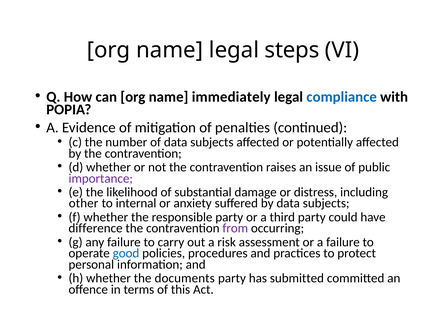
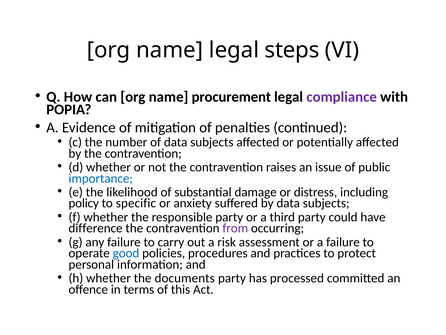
immediately: immediately -> procurement (231, 97)
compliance colour: blue -> purple (342, 97)
importance colour: purple -> blue (101, 178)
other: other -> policy (84, 203)
internal: internal -> specific (136, 203)
submitted: submitted -> processed (297, 278)
